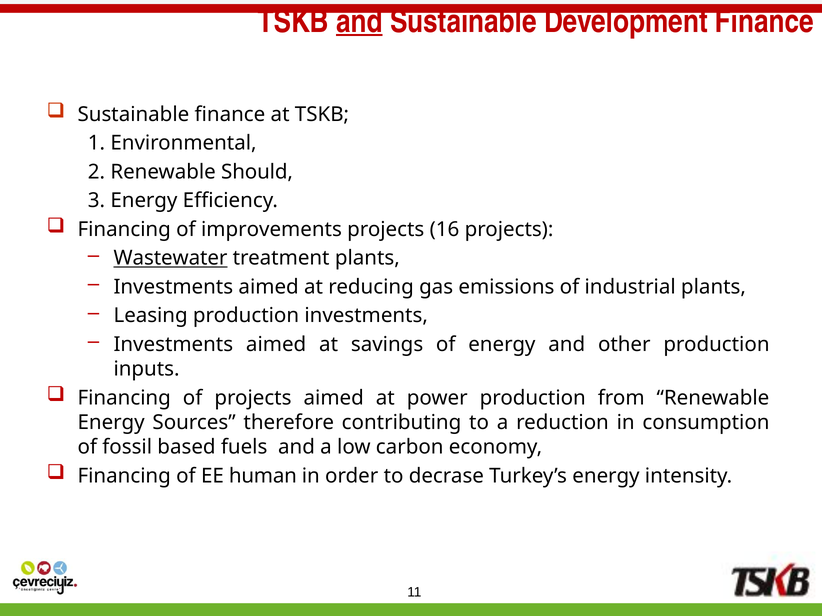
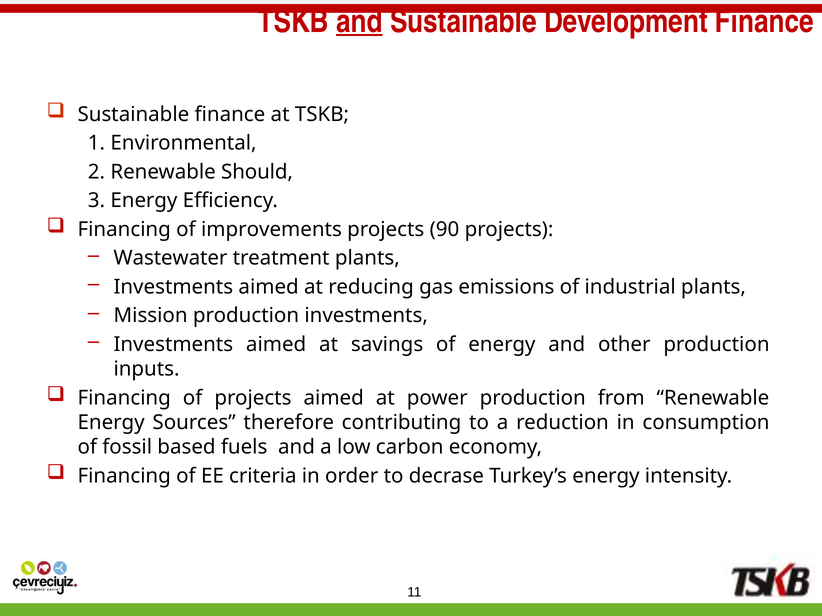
16: 16 -> 90 (444, 230)
Wastewater underline: present -> none (170, 258)
Leasing: Leasing -> Mission (151, 316)
human: human -> criteria (263, 476)
